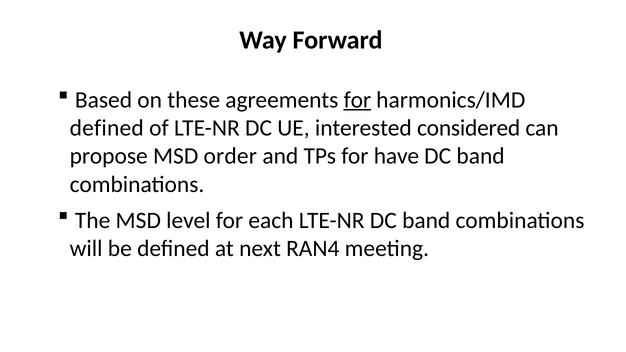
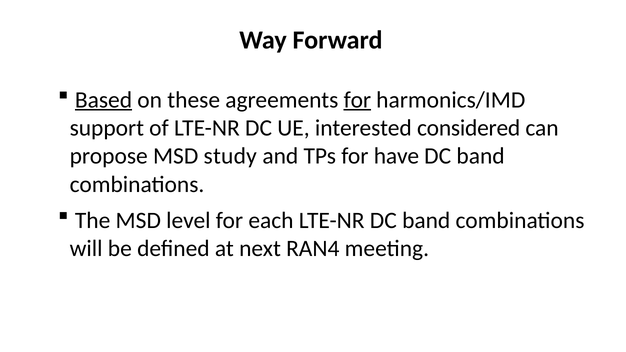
Based underline: none -> present (104, 100)
defined: defined -> support (107, 128)
order: order -> study (230, 156)
